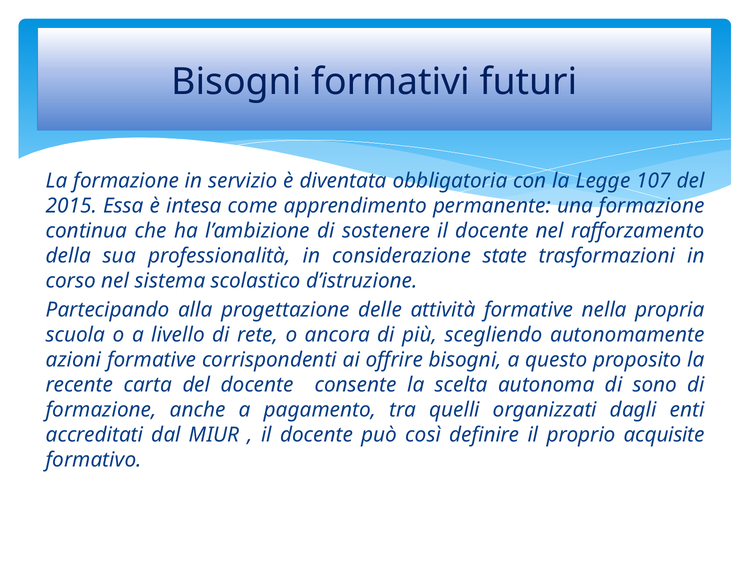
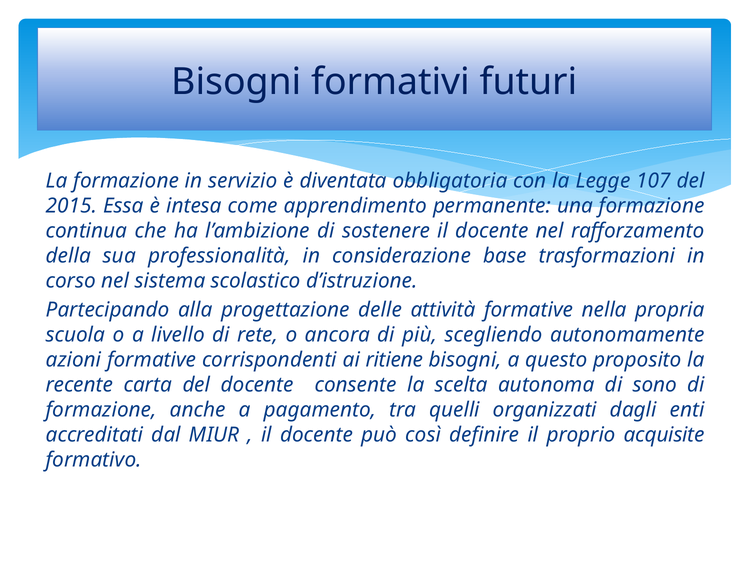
state: state -> base (505, 256)
offrire: offrire -> ritiene (394, 360)
